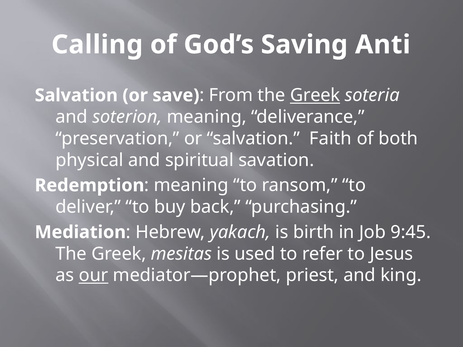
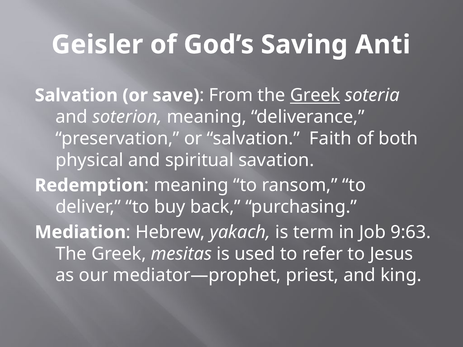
Calling: Calling -> Geisler (97, 45)
birth: birth -> term (314, 232)
9:45: 9:45 -> 9:63 (411, 232)
our underline: present -> none (94, 276)
